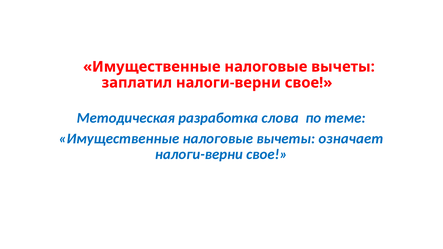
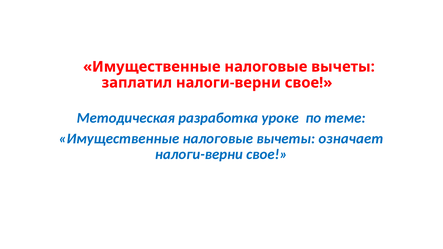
слова: слова -> уроке (280, 118)
